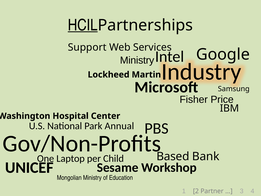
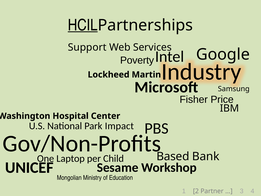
Ministry: Ministry -> Poverty (137, 60)
Annual: Annual -> Impact (119, 126)
